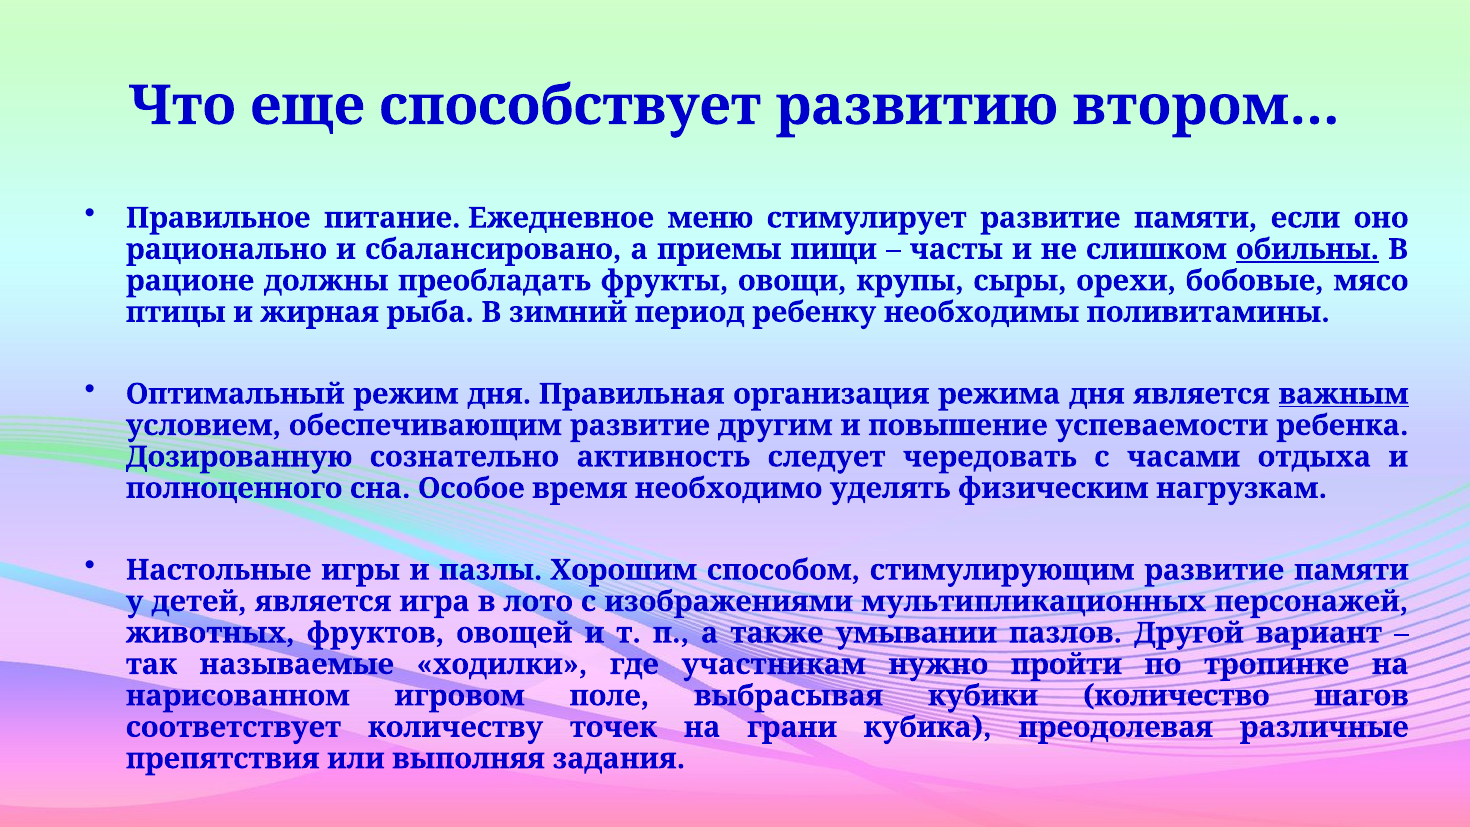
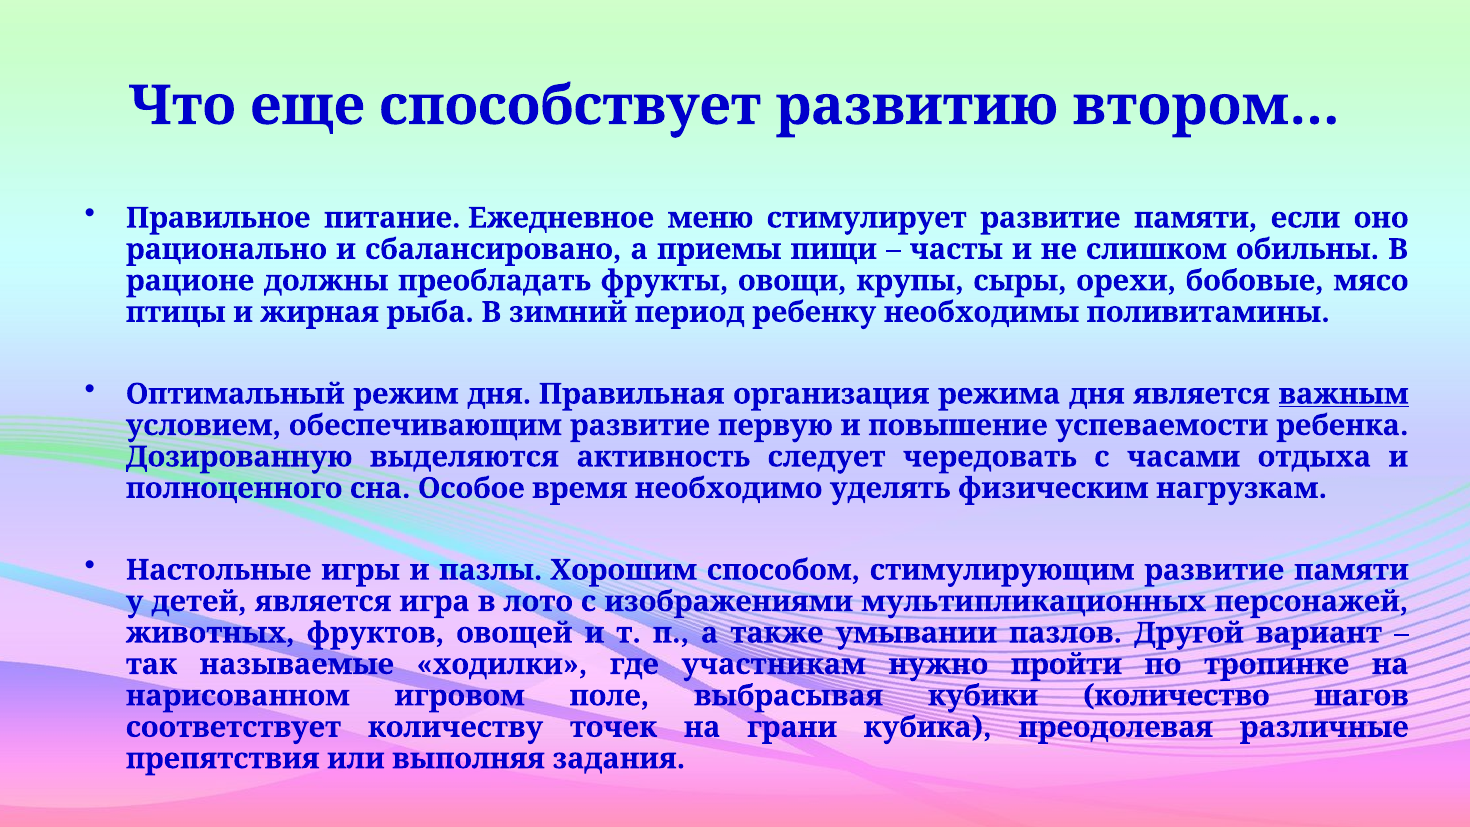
обильны underline: present -> none (1308, 249)
другим: другим -> первую (775, 425)
сознательно: сознательно -> выделяются (464, 457)
